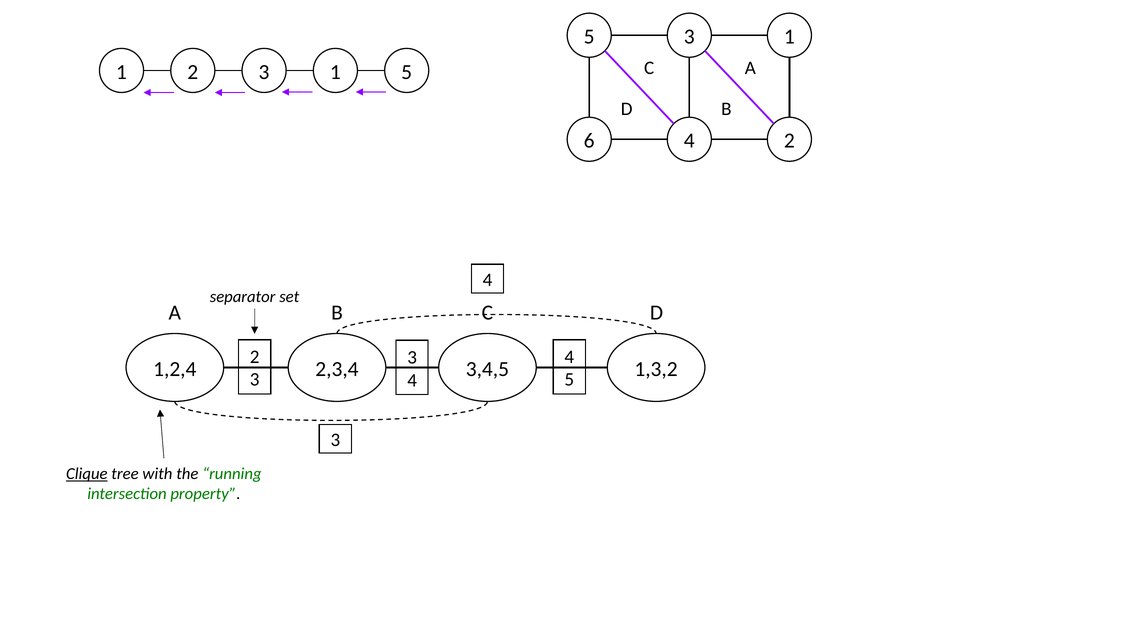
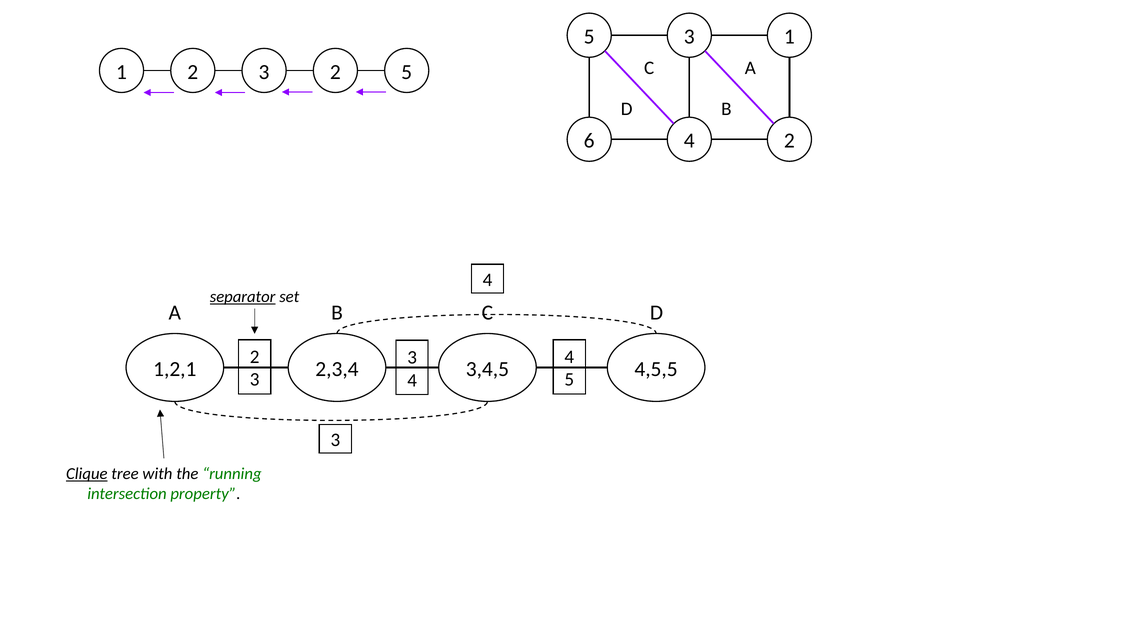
1: 1 -> 2 (335, 72)
separator underline: none -> present (243, 297)
1,2,4: 1,2,4 -> 1,2,1 (175, 369)
1,3,2: 1,3,2 -> 4,5,5 (656, 369)
